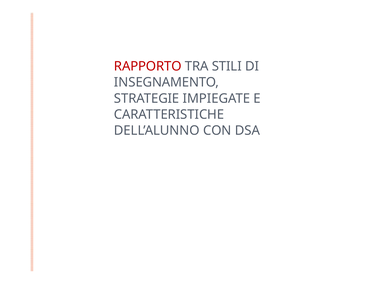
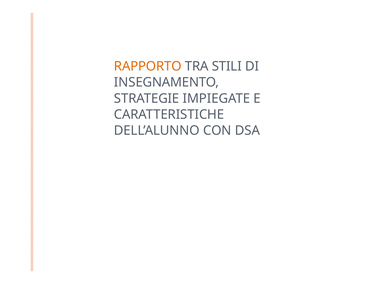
RAPPORTO colour: red -> orange (148, 66)
